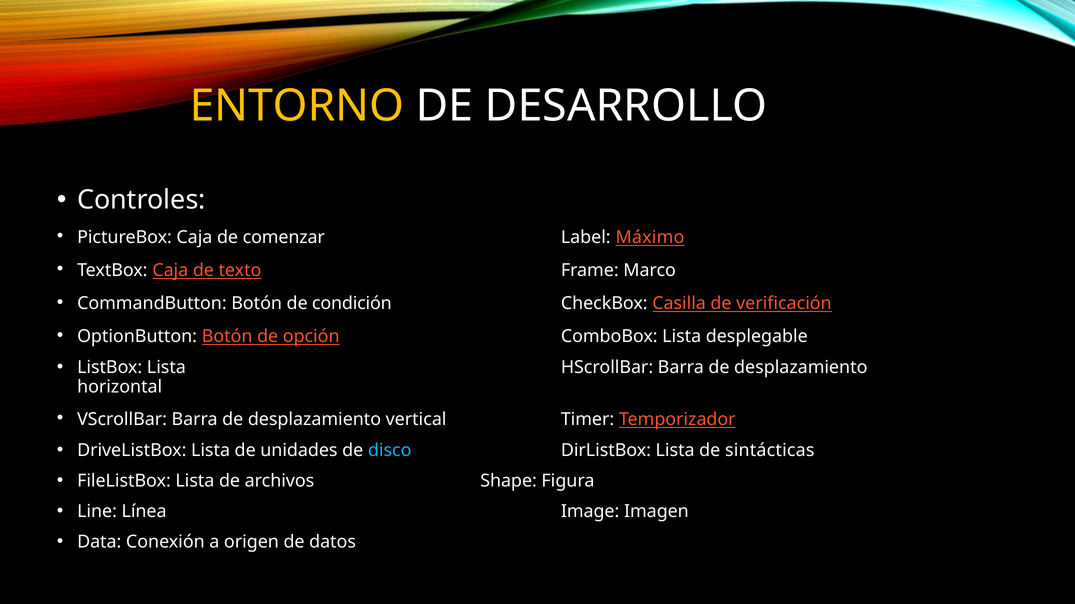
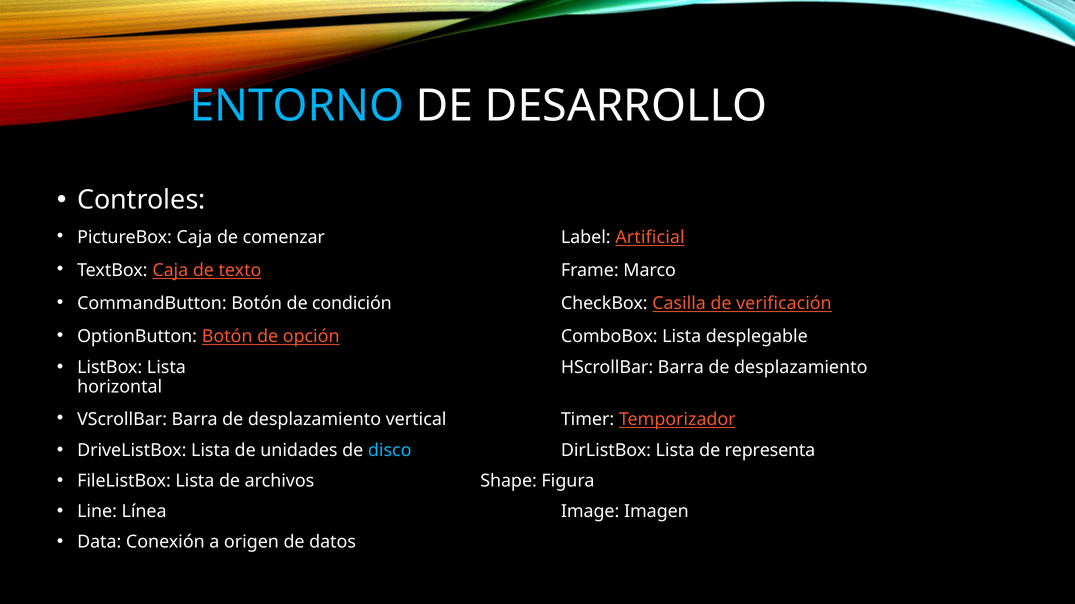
ENTORNO colour: yellow -> light blue (297, 106)
Máximo: Máximo -> Artificial (650, 237)
sintácticas: sintácticas -> representa (770, 451)
